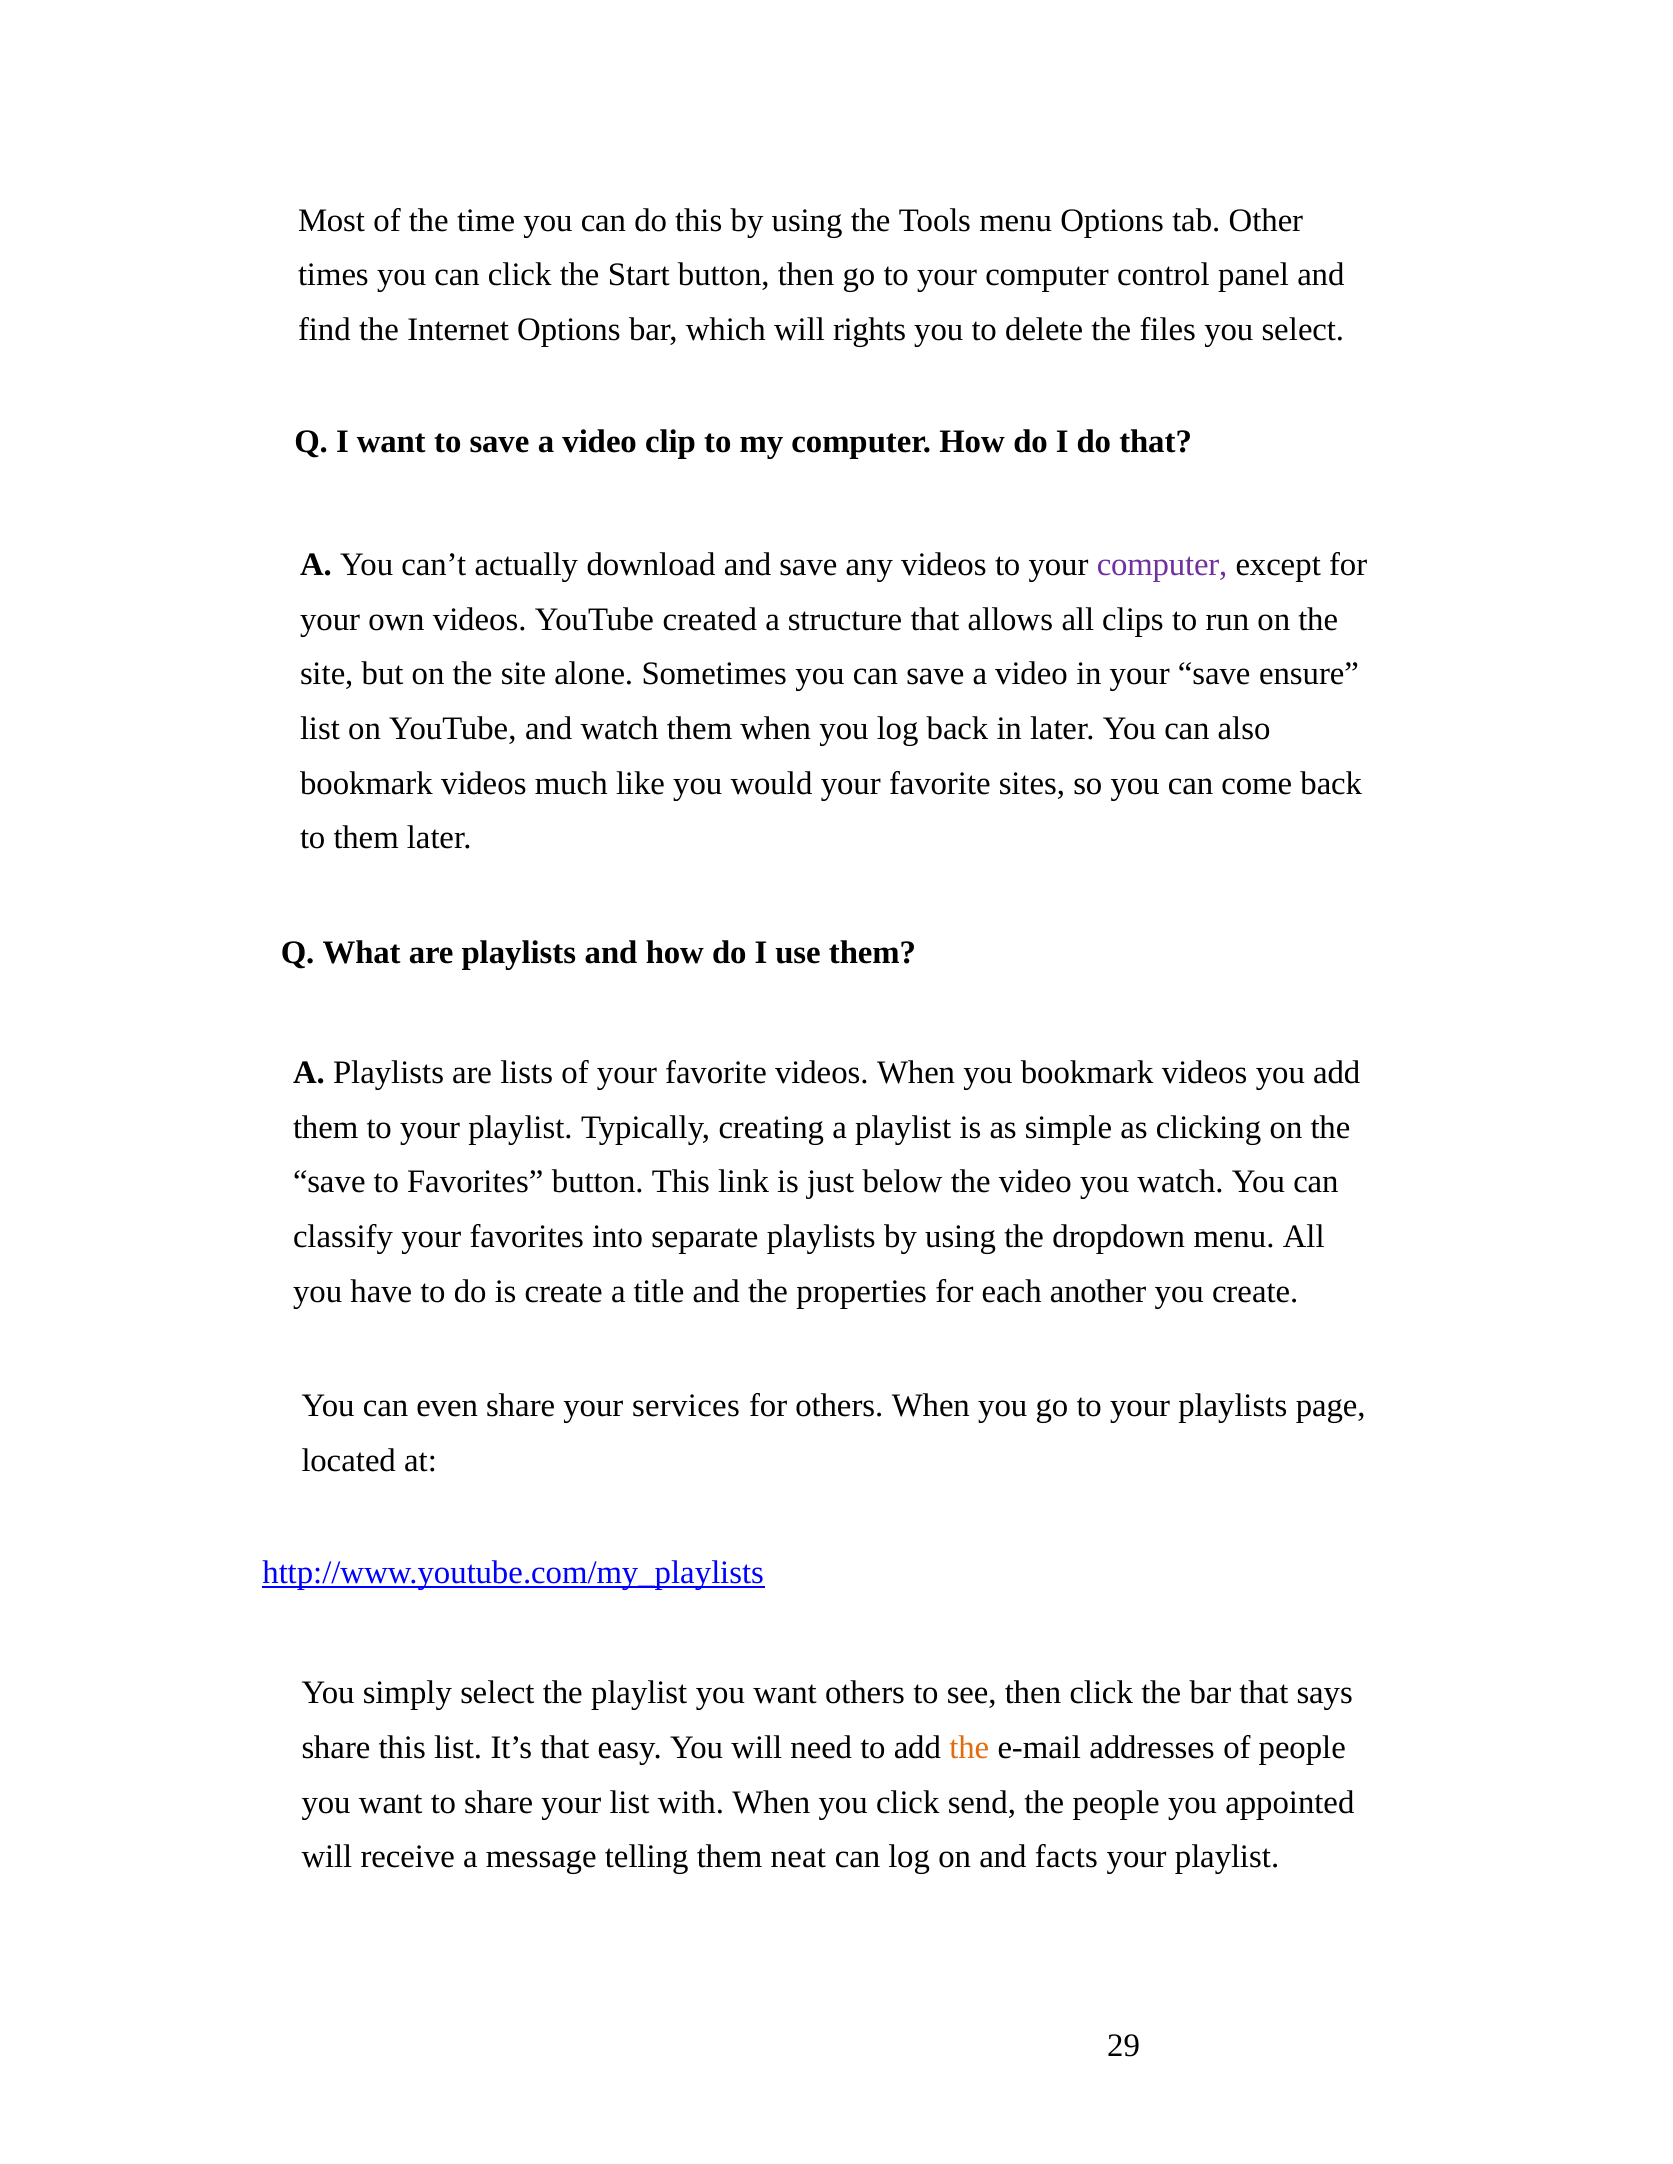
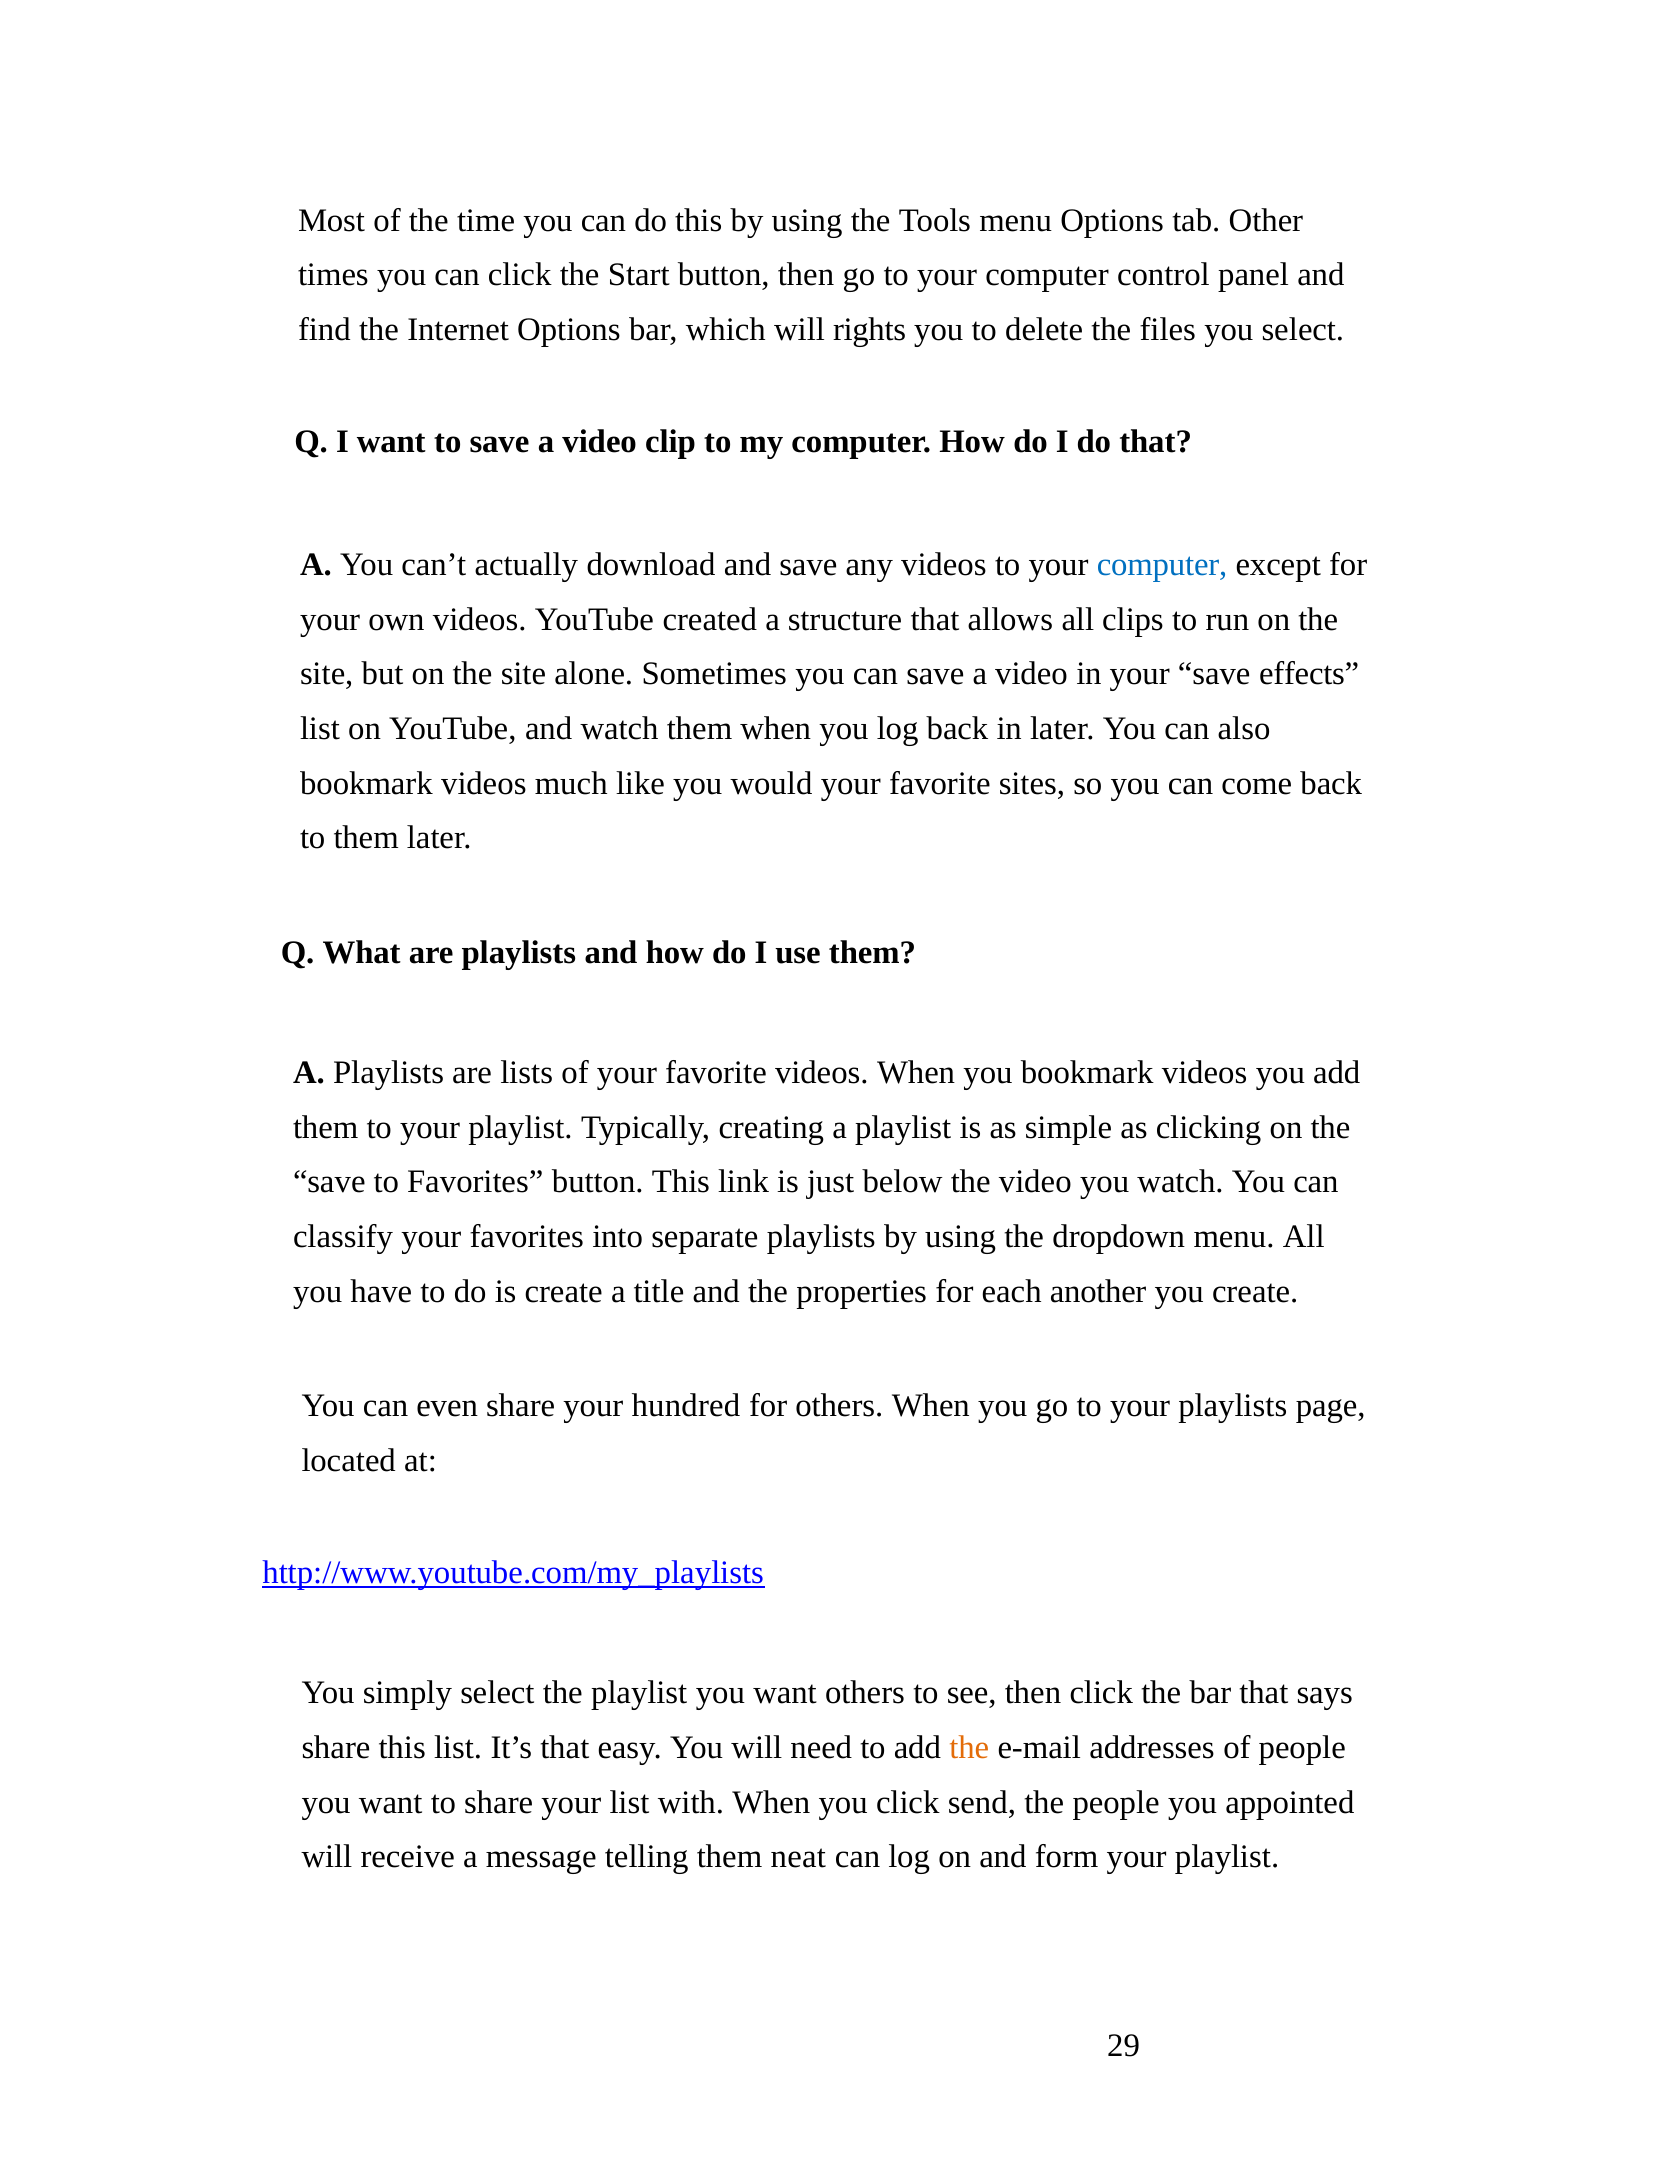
computer colour: purple -> blue (1162, 565)
ensure: ensure -> effects (1309, 674)
services: services -> hundred (686, 1407)
facts: facts -> form (1067, 1858)
